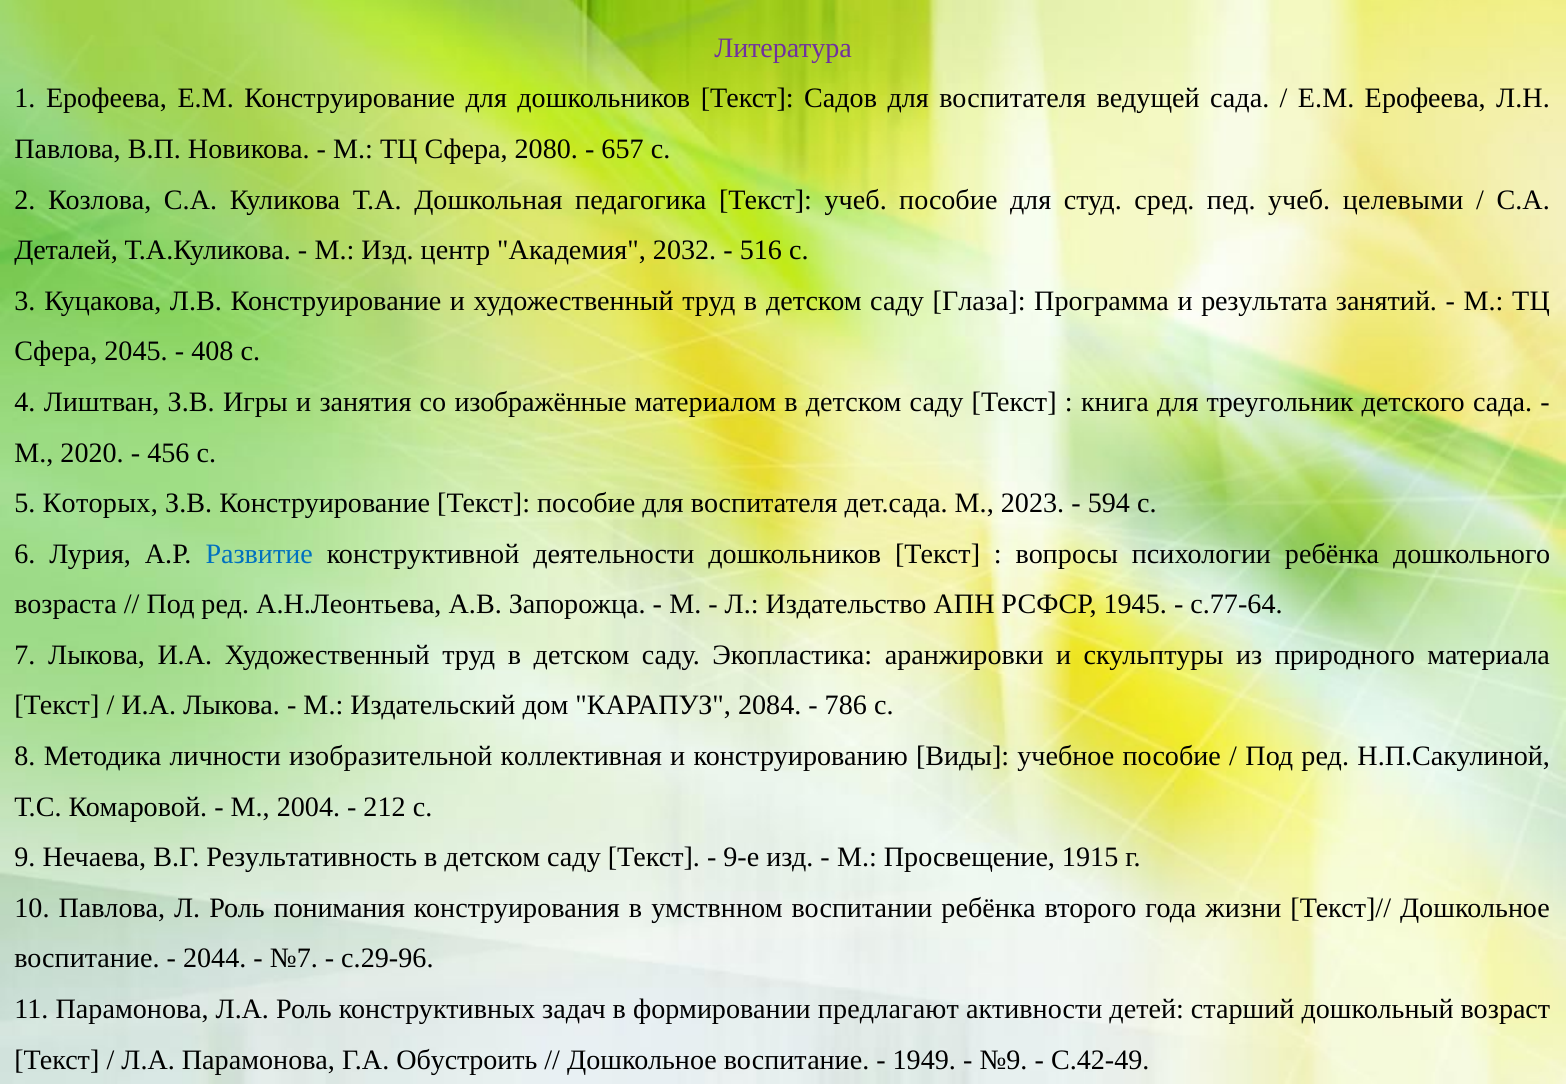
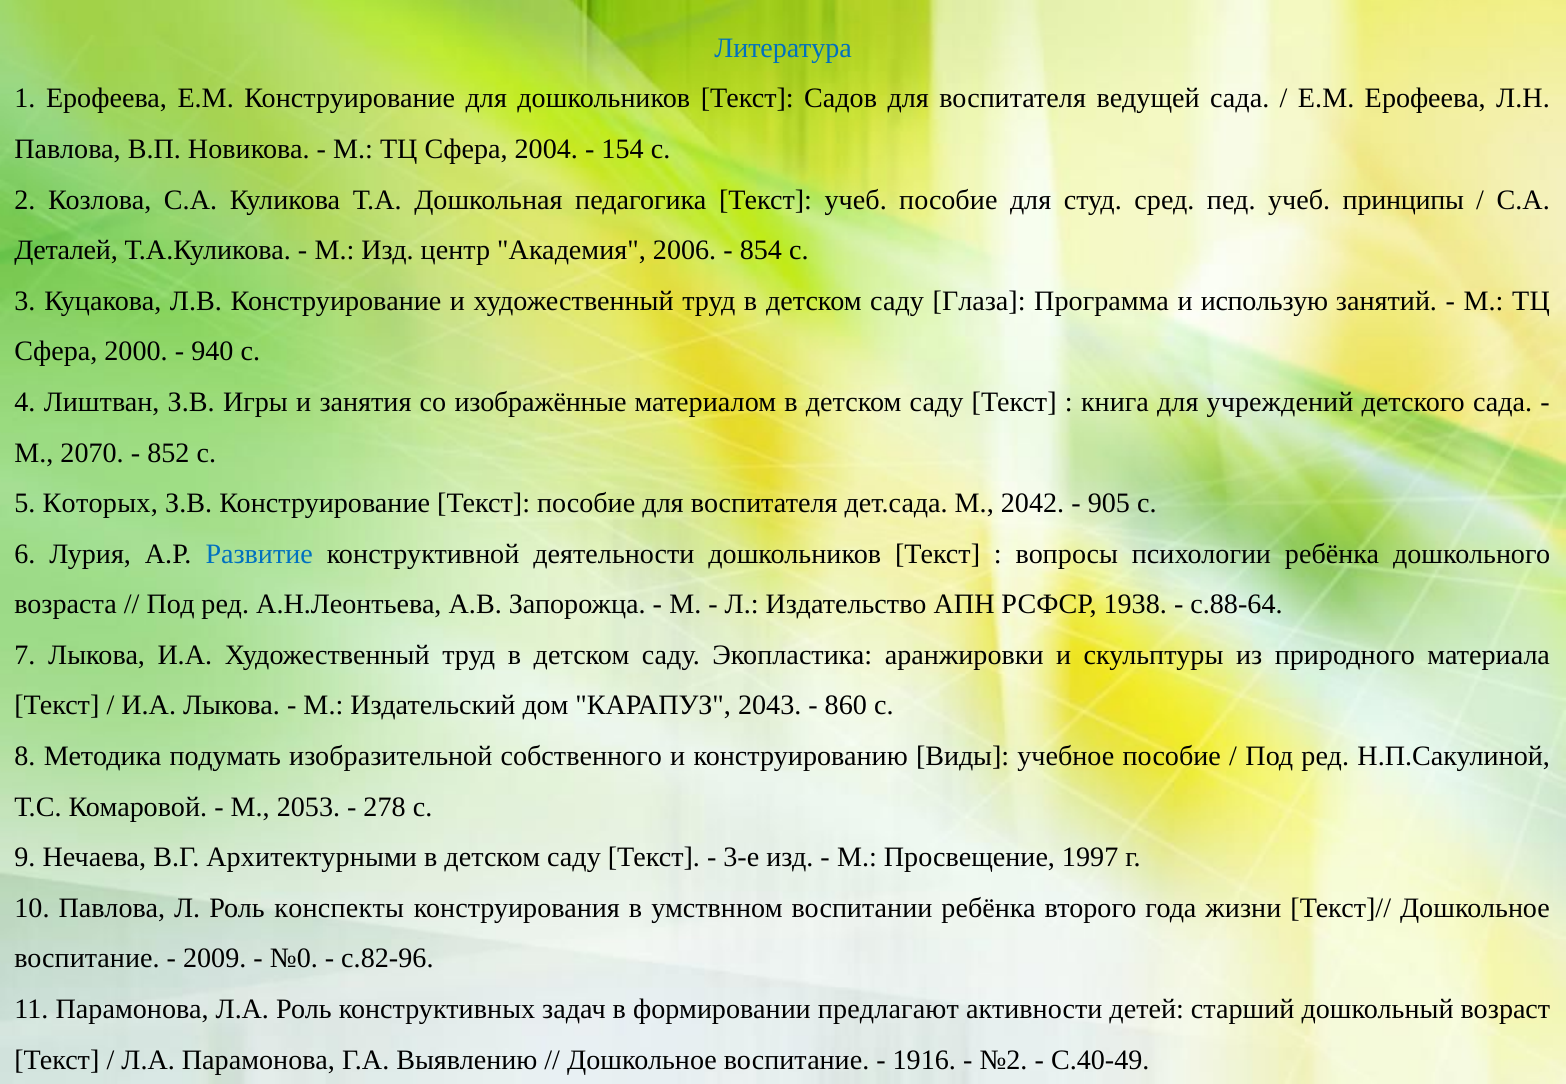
Литература colour: purple -> blue (783, 48)
2080: 2080 -> 2004 (546, 149)
657: 657 -> 154 (623, 149)
целевыми: целевыми -> принципы (1403, 200)
2032: 2032 -> 2006 (685, 250)
516: 516 -> 854 (761, 250)
результата: результата -> использую (1264, 301)
2045: 2045 -> 2000 (136, 352)
408: 408 -> 940 (212, 352)
треугольник: треугольник -> учреждений (1280, 402)
2020: 2020 -> 2070 (92, 453)
456: 456 -> 852 (168, 453)
2023: 2023 -> 2042 (1033, 503)
594: 594 -> 905 (1109, 503)
1945: 1945 -> 1938 (1135, 605)
с.77-64: с.77-64 -> с.88-64 (1237, 605)
2084: 2084 -> 2043 (770, 706)
786: 786 -> 860 (846, 706)
личности: личности -> подумать (225, 756)
коллективная: коллективная -> собственного (581, 756)
2004: 2004 -> 2053 (309, 807)
212: 212 -> 278 (385, 807)
Результативность: Результативность -> Архитектурными (312, 858)
9-е: 9-е -> 3-е (741, 858)
1915: 1915 -> 1997 (1090, 858)
понимания: понимания -> конспекты (339, 908)
2044: 2044 -> 2009 (215, 959)
№7: №7 -> №0 (294, 959)
с.29-96: с.29-96 -> с.82-96 (387, 959)
Обустроить: Обустроить -> Выявлению (467, 1060)
1949: 1949 -> 1916 (924, 1060)
№9: №9 -> №2 (1004, 1060)
С.42-49: С.42-49 -> С.40-49 (1100, 1060)
